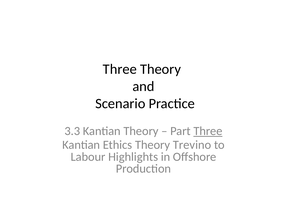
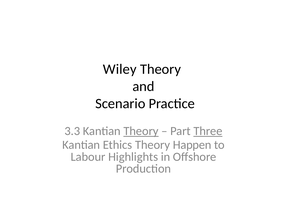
Three: Three -> Wiley (120, 69)
Theory underline: none -> present (141, 131)
Trevino: Trevino -> Happen (192, 145)
